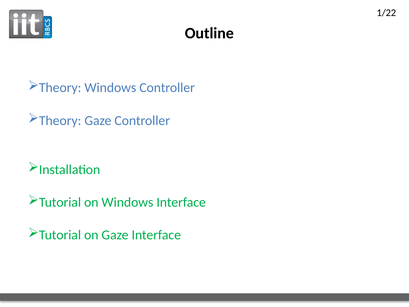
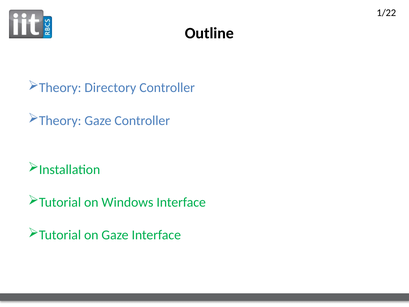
Theory Windows: Windows -> Directory (110, 88)
